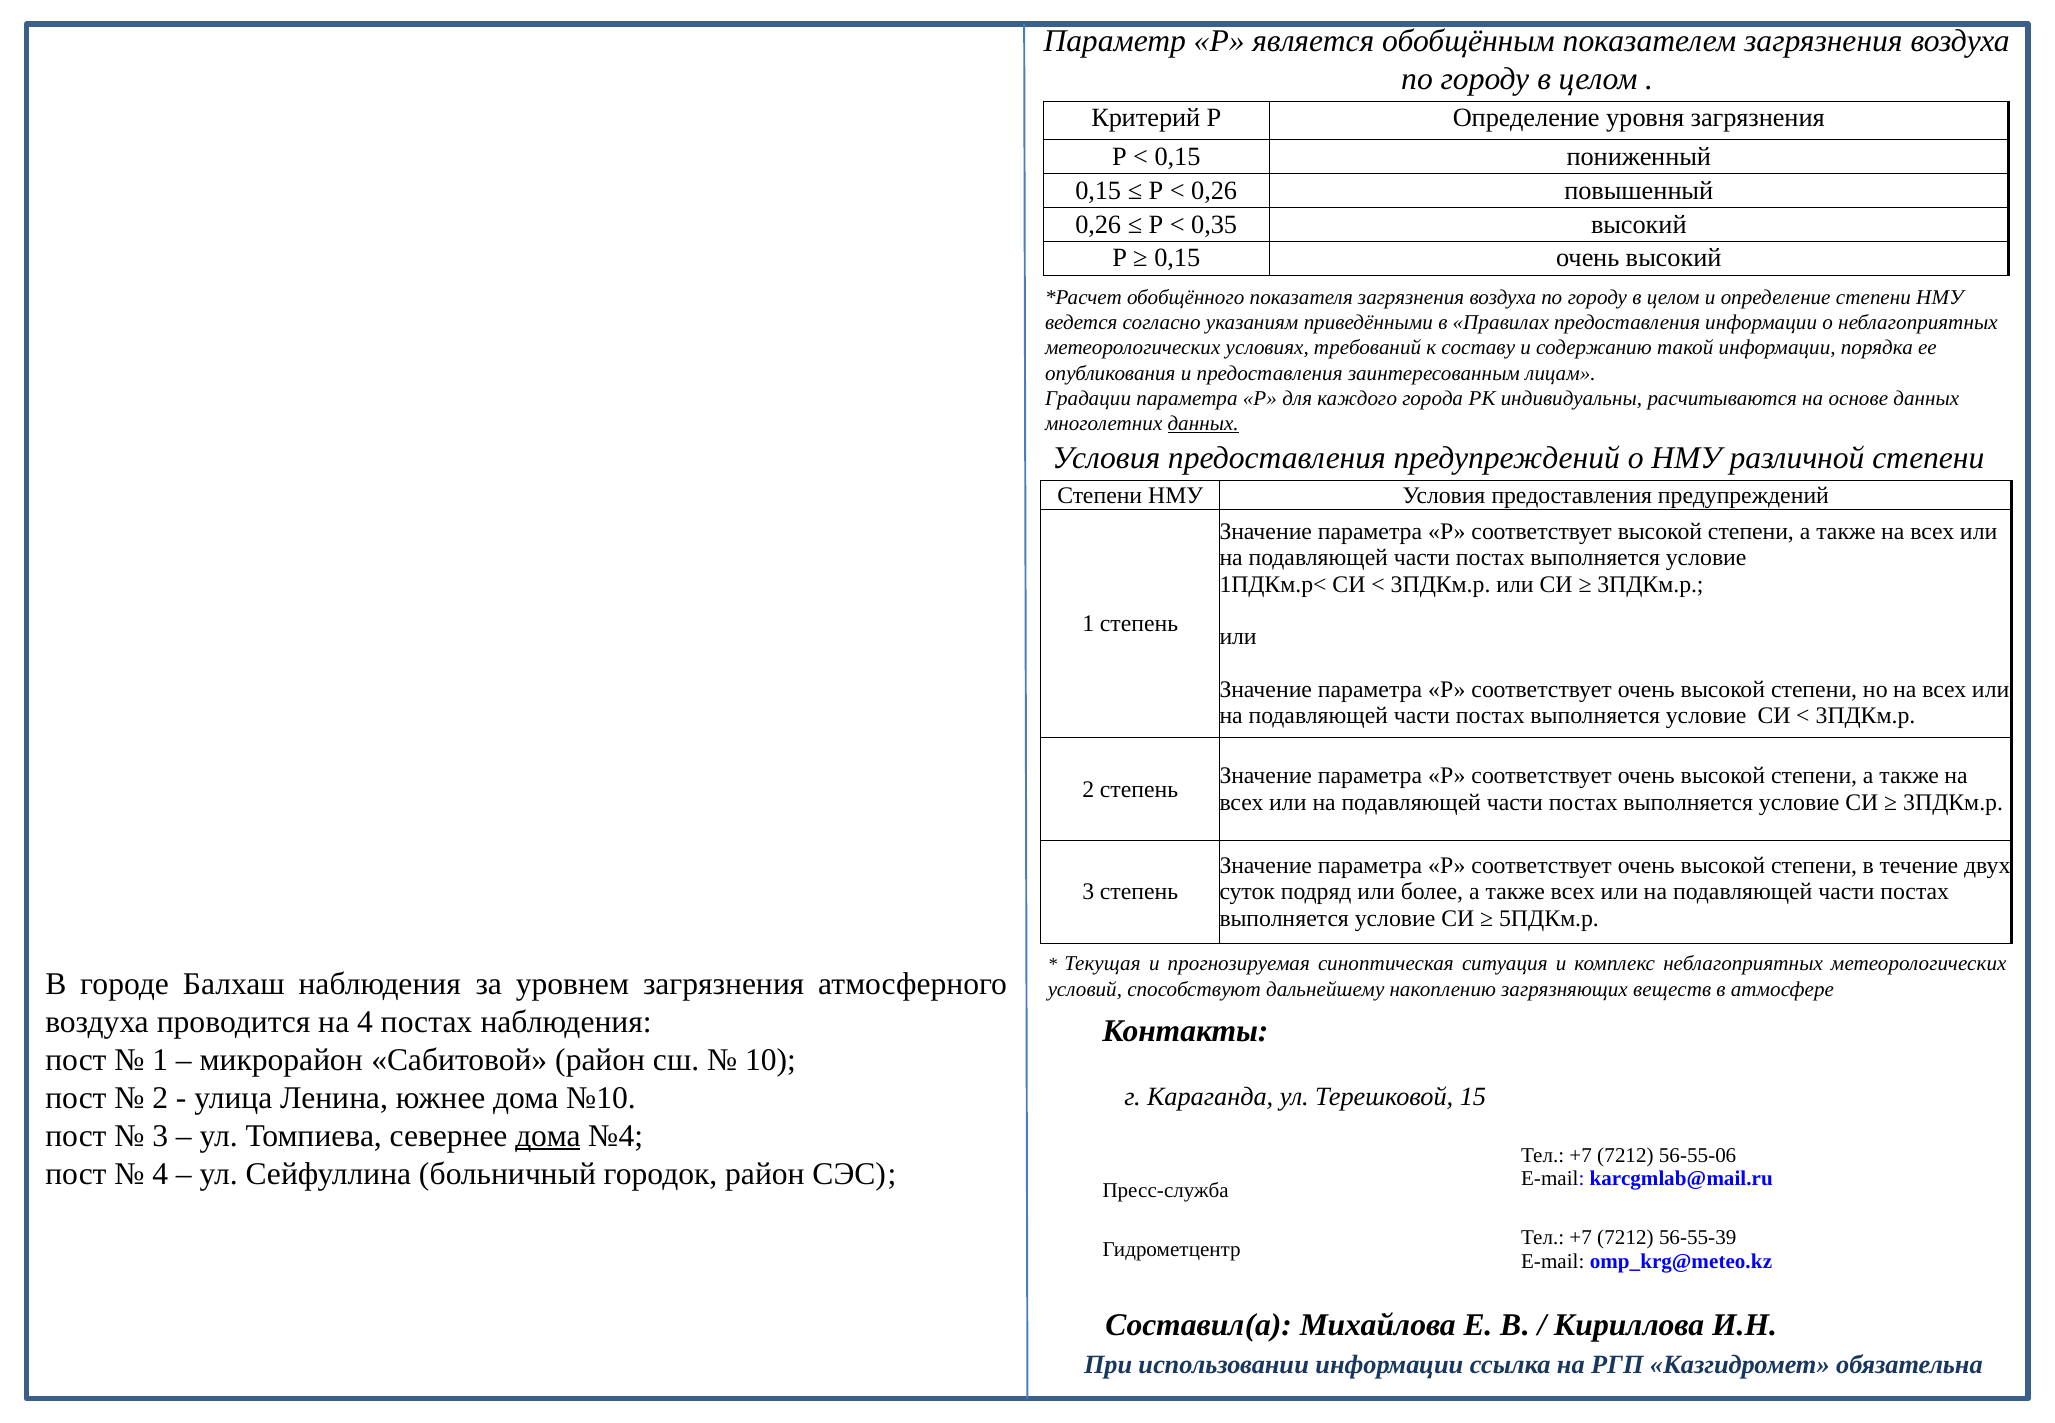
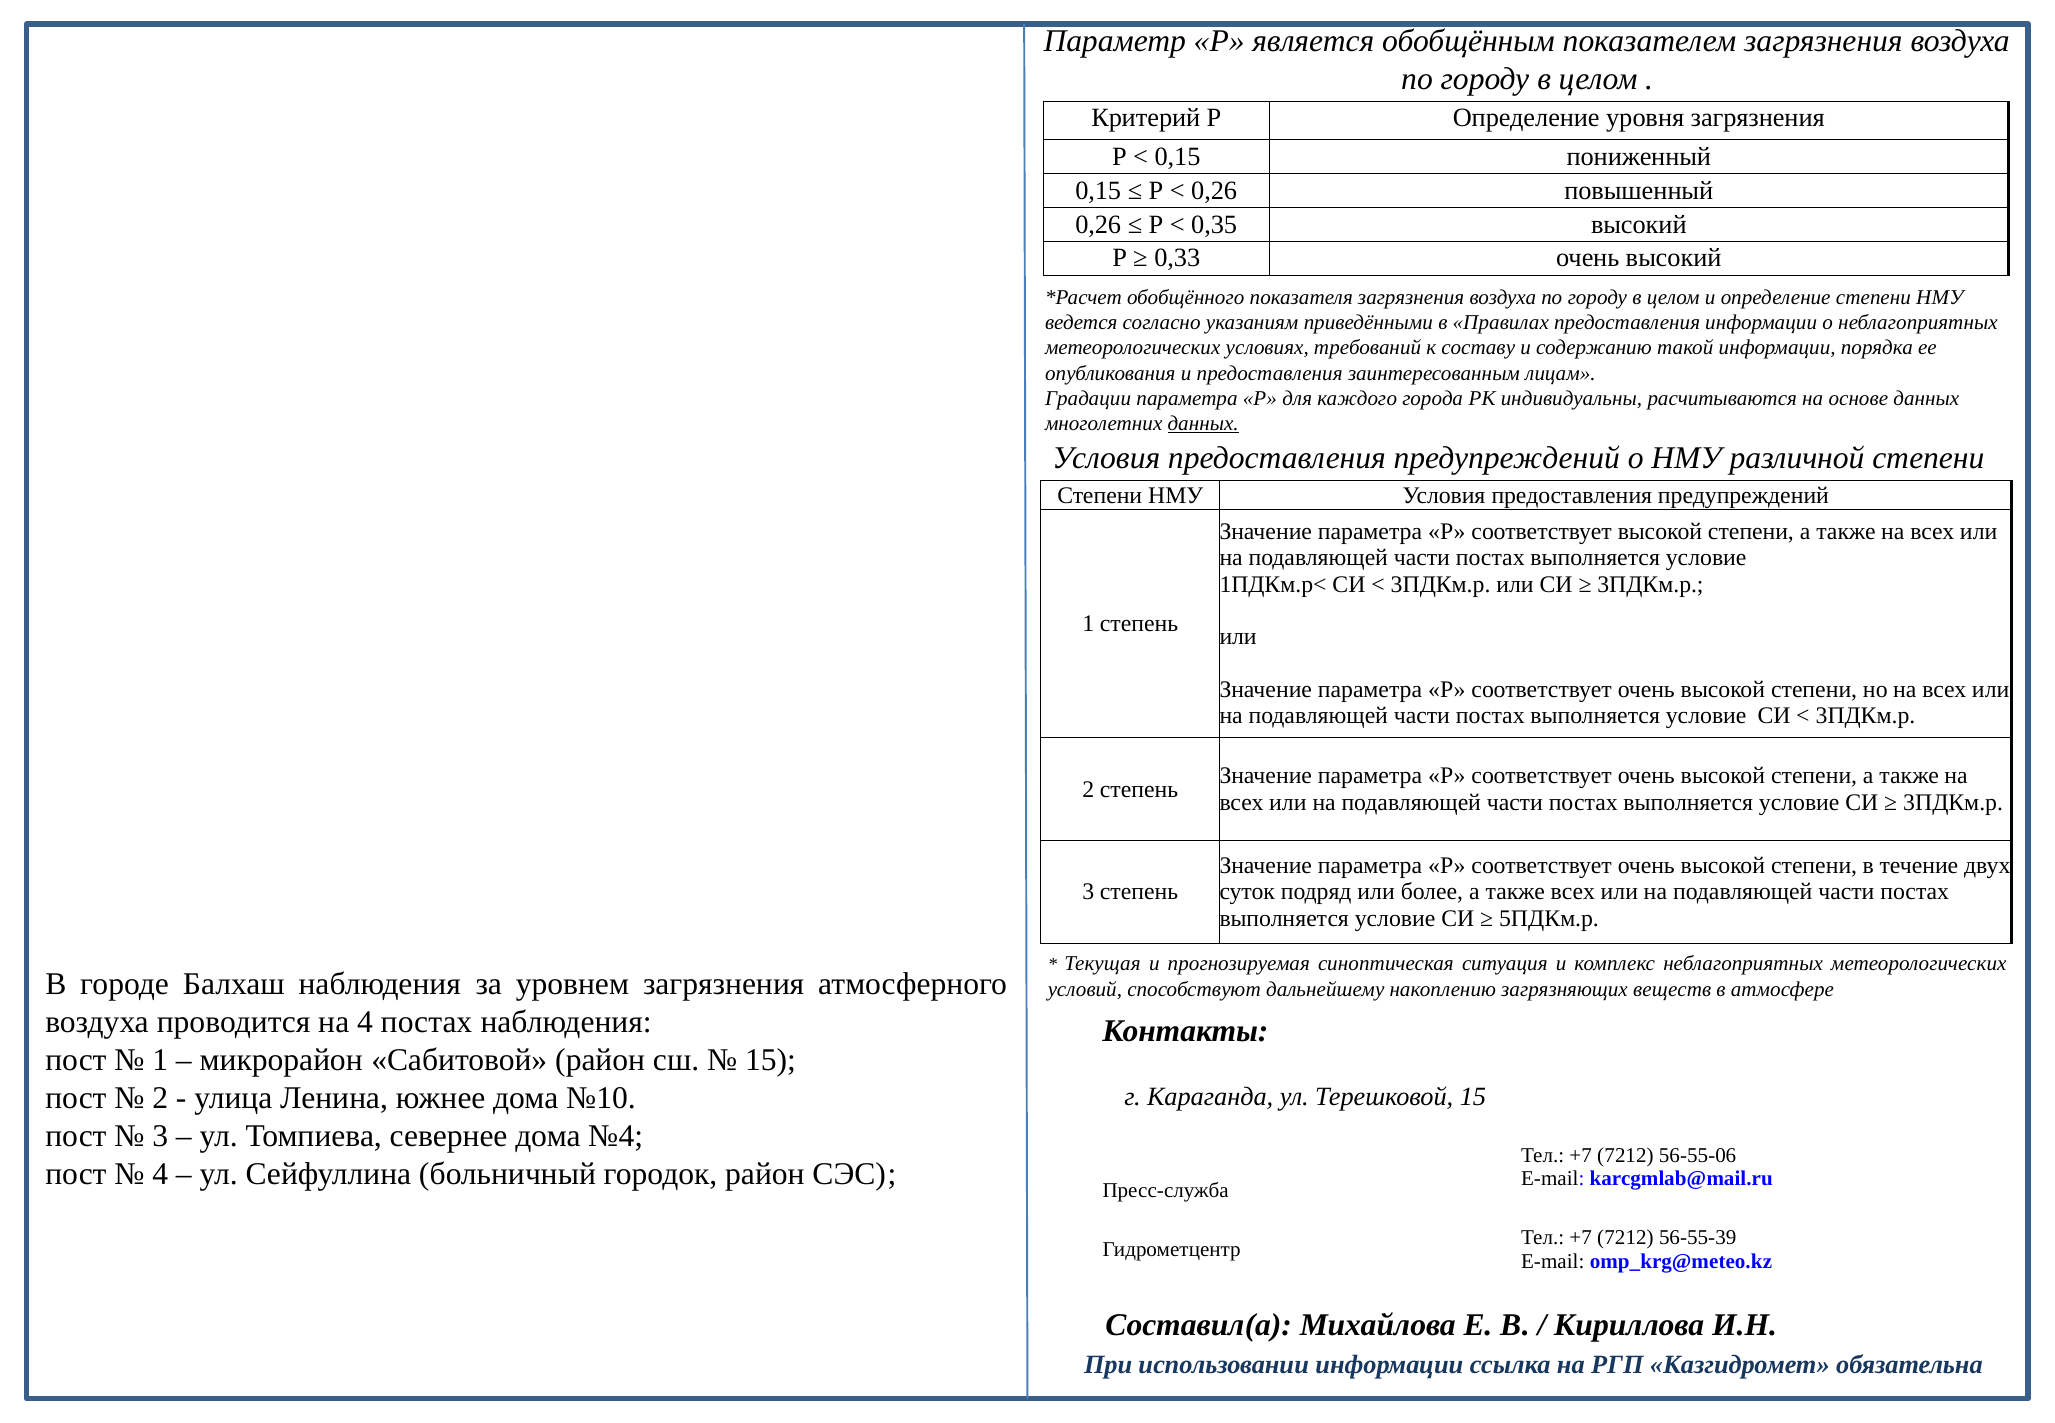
0,15: 0,15 -> 0,33 (1177, 258)
10: 10 -> 15 (770, 1060)
дома underline: present -> none (548, 1135)
